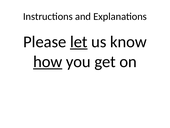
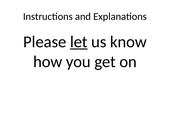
how underline: present -> none (48, 61)
